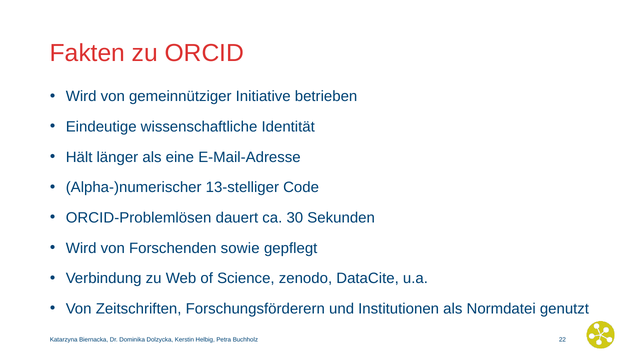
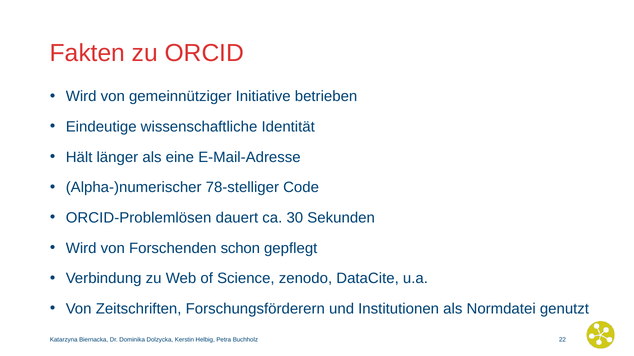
13-stelliger: 13-stelliger -> 78-stelliger (242, 188)
sowie: sowie -> schon (240, 249)
